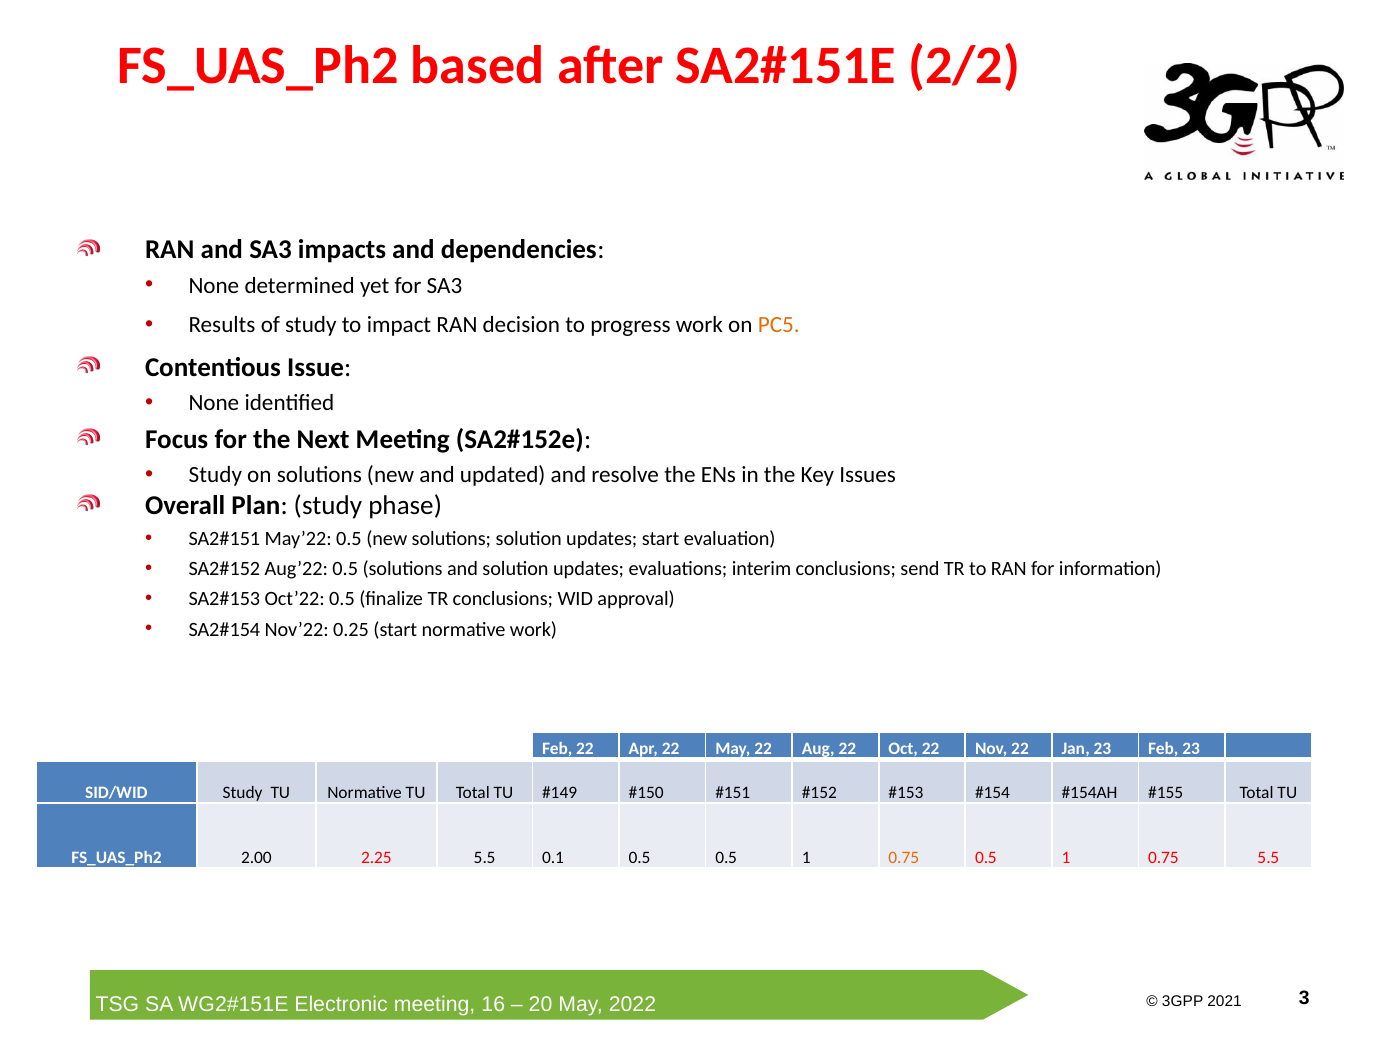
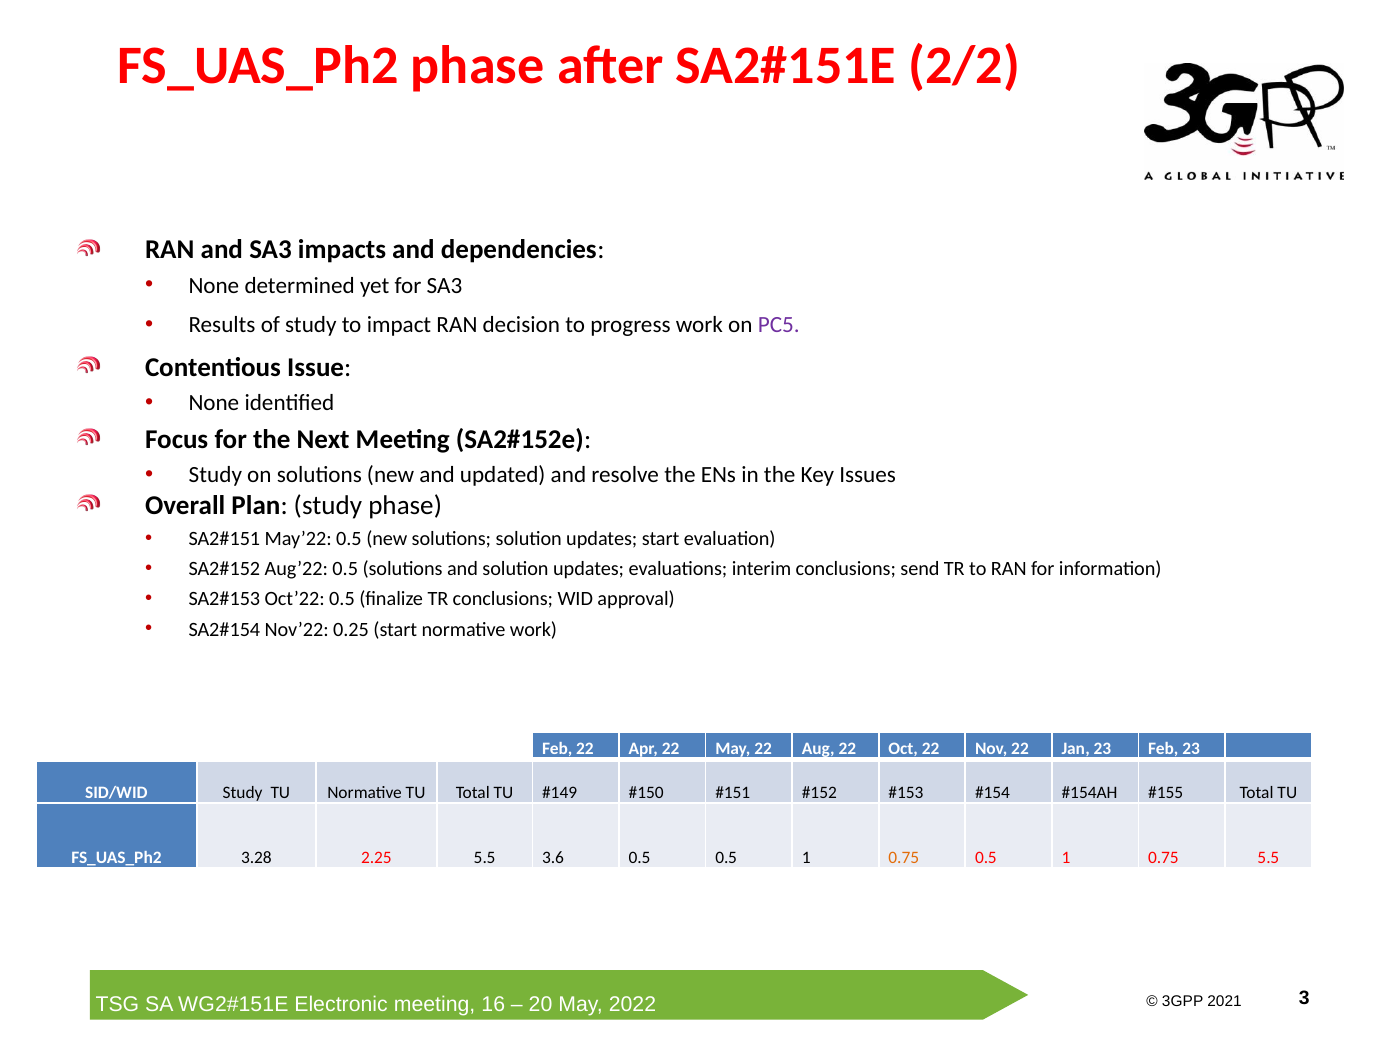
FS_UAS_Ph2 based: based -> phase (478, 66)
PC5 colour: orange -> purple (779, 325)
2.00: 2.00 -> 3.28 (256, 857)
0.1: 0.1 -> 3.6 (553, 857)
